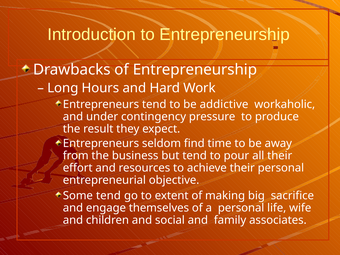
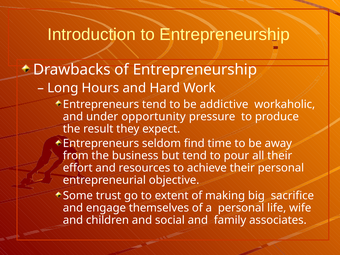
contingency: contingency -> opportunity (154, 117)
Some tend: tend -> trust (108, 196)
